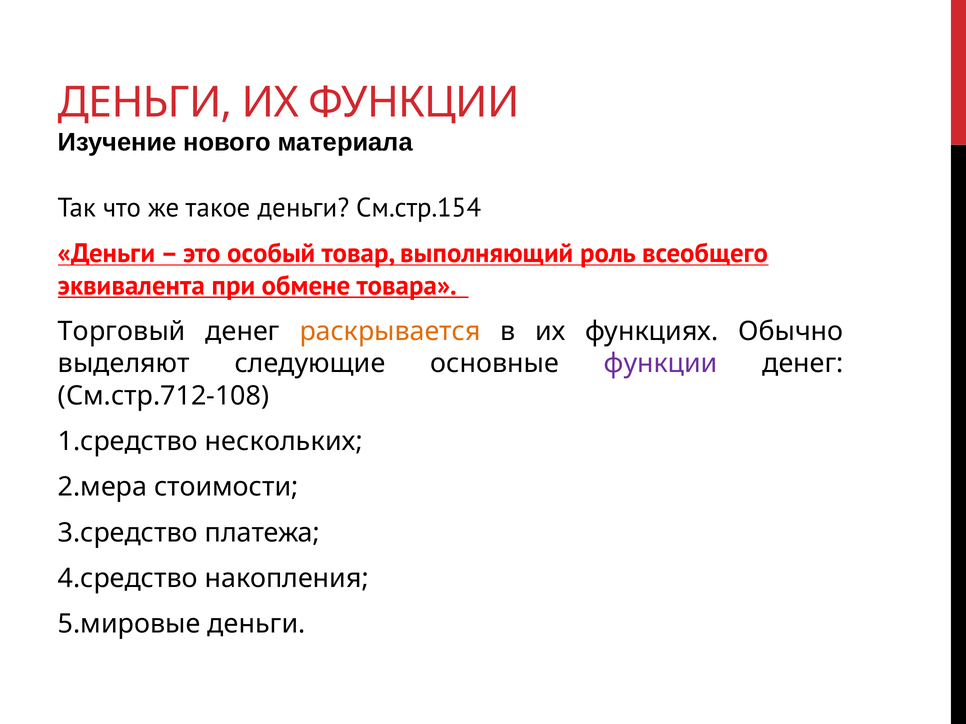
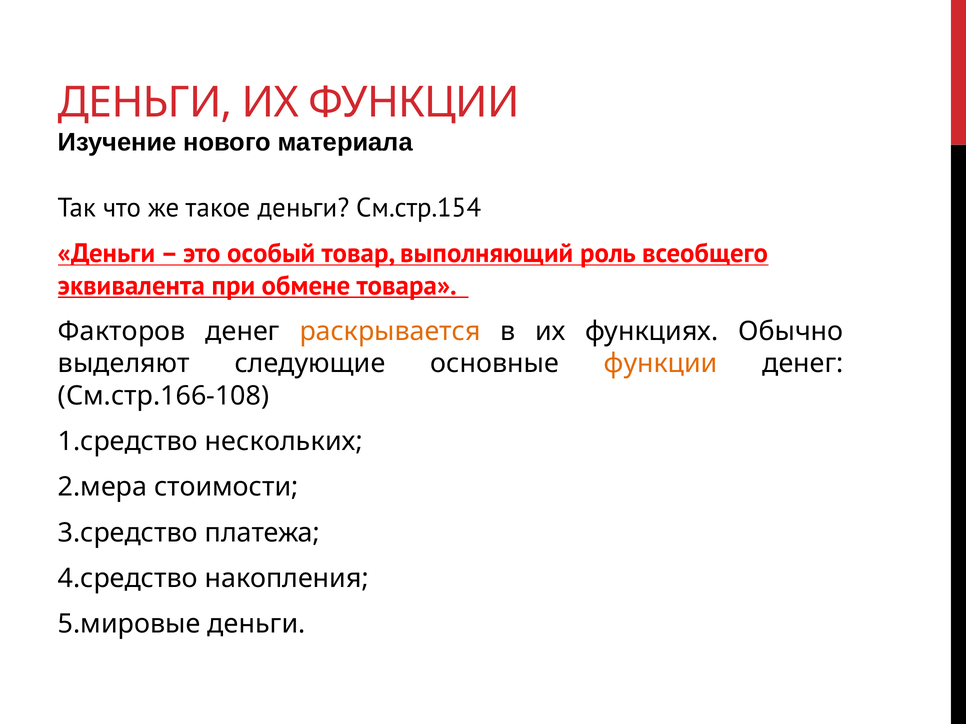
Торговый: Торговый -> Факторов (122, 332)
функции colour: purple -> orange (661, 364)
См.стр.712-108: См.стр.712-108 -> См.стр.166-108 (164, 396)
